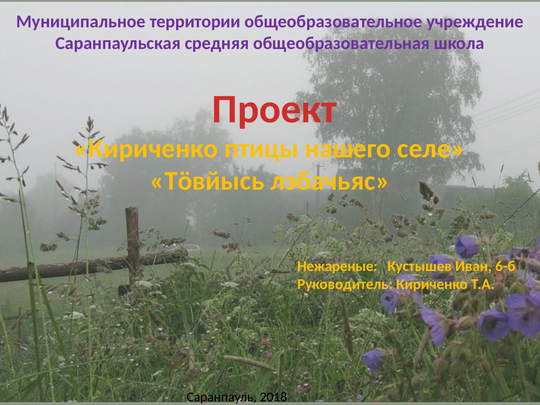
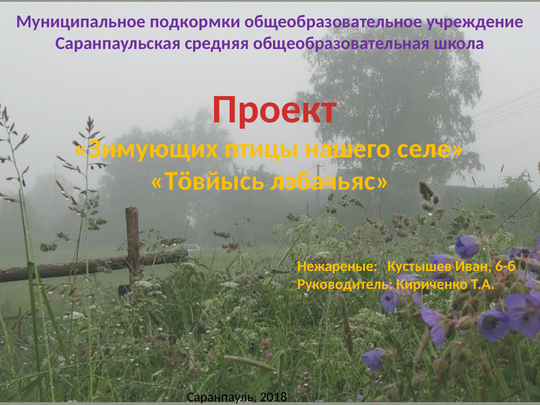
территории: территории -> подкормки (195, 22)
Кириченко: Кириченко -> Зимующих (146, 149)
